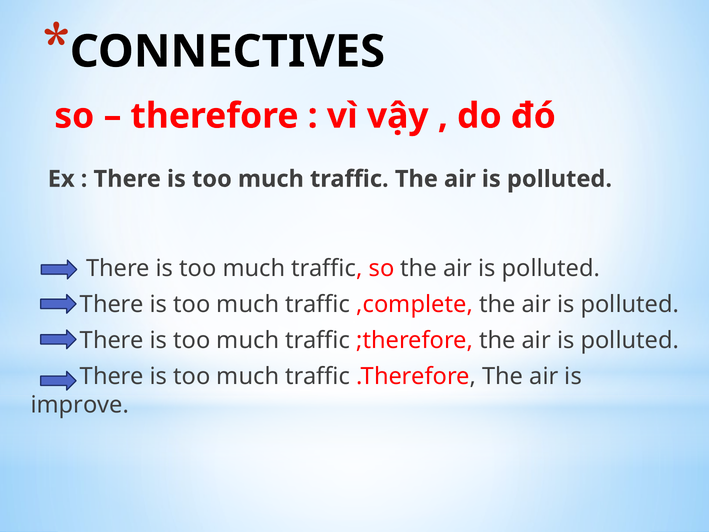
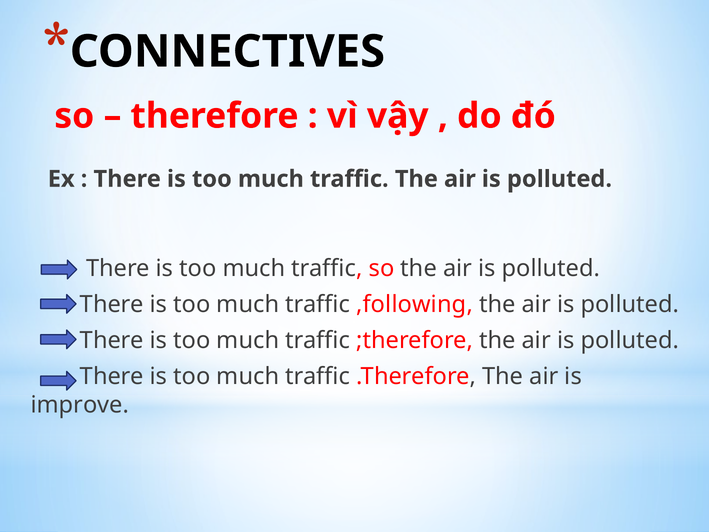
,complete: ,complete -> ,following (415, 304)
